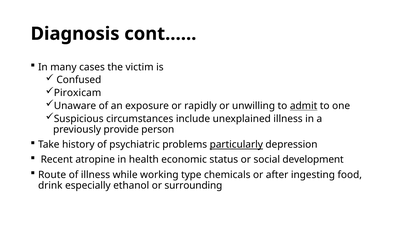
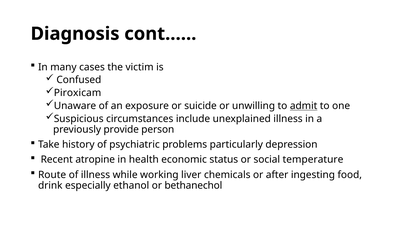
rapidly: rapidly -> suicide (200, 106)
particularly underline: present -> none (236, 144)
development: development -> temperature (313, 159)
type: type -> liver (191, 174)
surrounding: surrounding -> bethanechol (193, 185)
